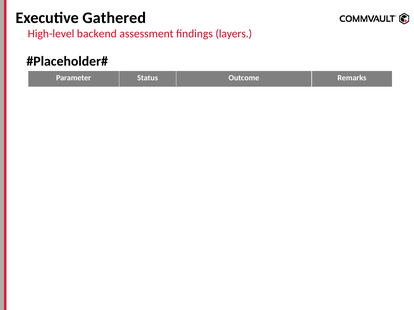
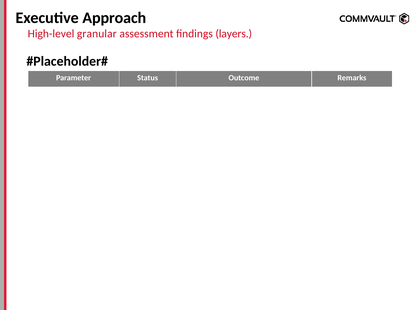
Gathered: Gathered -> Approach (114, 18)
backend: backend -> granular (97, 34)
